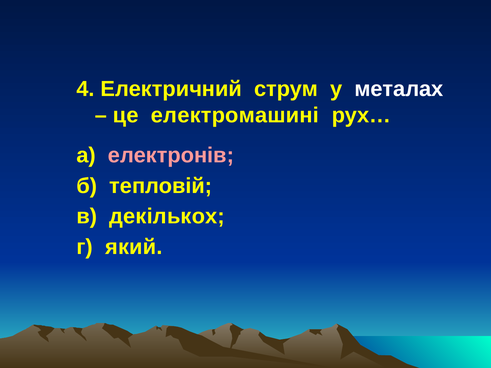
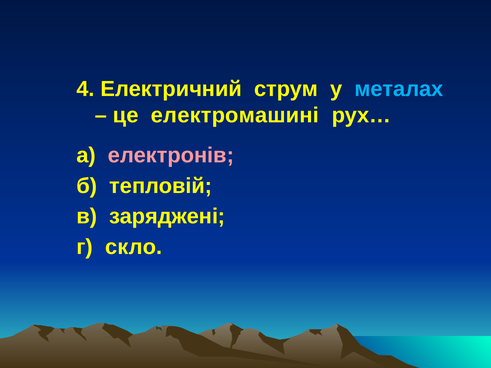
металах colour: white -> light blue (399, 89)
декількох: декількох -> заряджені (167, 217)
який: який -> скло (134, 247)
